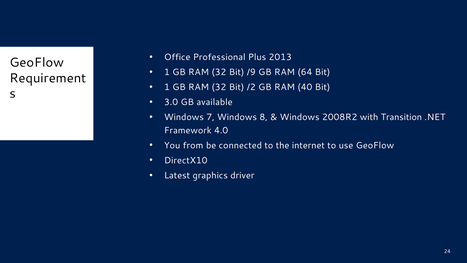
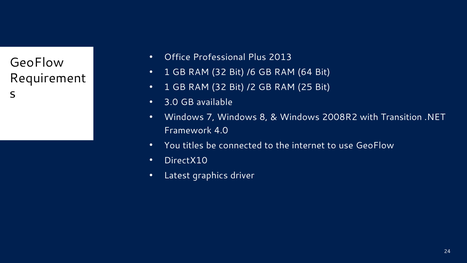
/9: /9 -> /6 (251, 72)
40: 40 -> 25 (305, 87)
from: from -> titles (193, 145)
